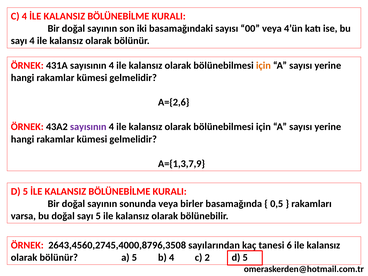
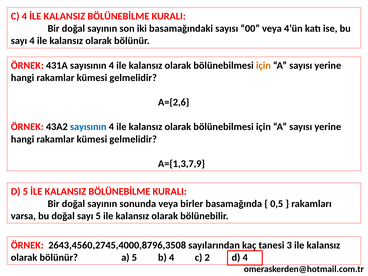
sayısının colour: purple -> blue (88, 127)
6: 6 -> 3 (289, 245)
2 d 5: 5 -> 4 (245, 257)
